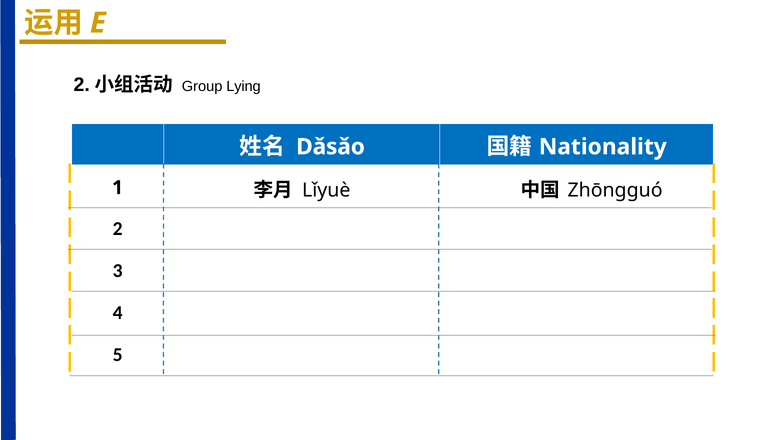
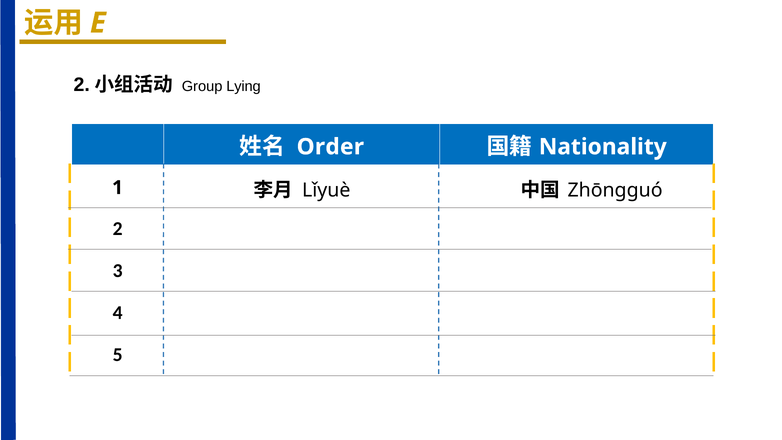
Dǎsǎo: Dǎsǎo -> Order (330, 147)
